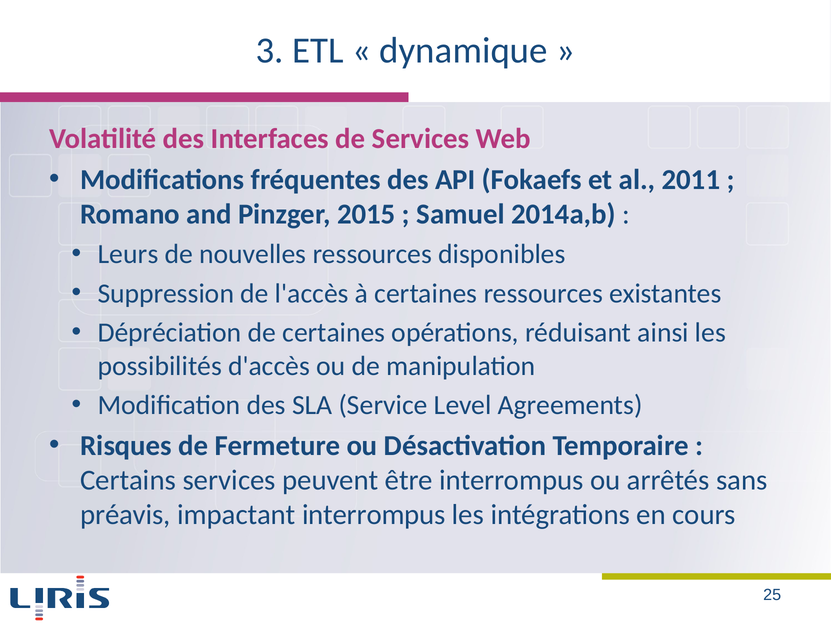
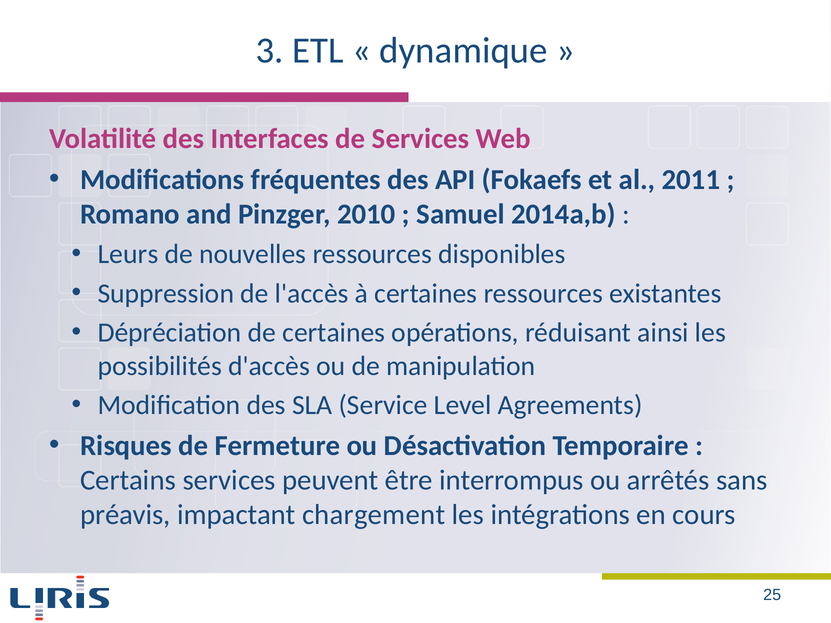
2015: 2015 -> 2010 (366, 214)
impactant interrompus: interrompus -> chargement (374, 515)
